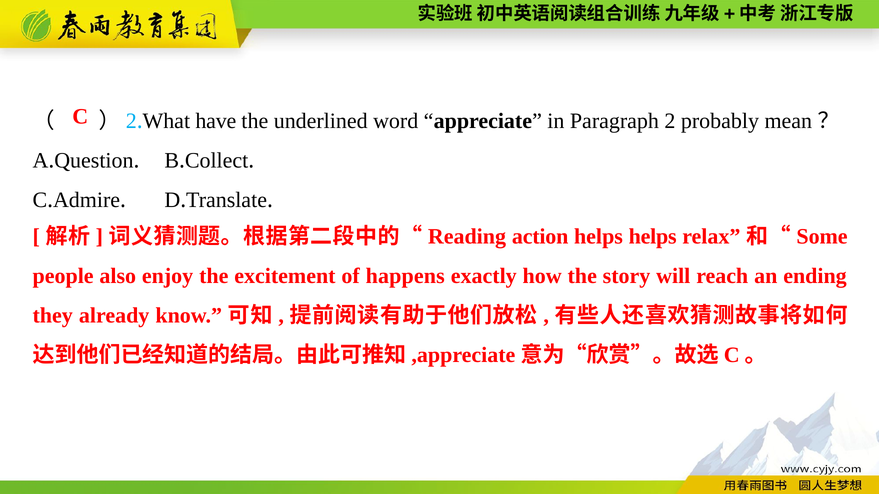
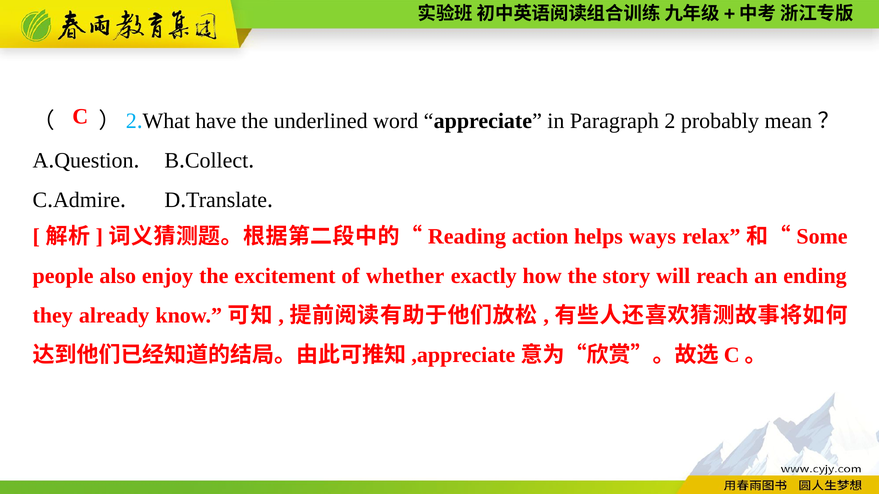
helps helps: helps -> ways (652, 237)
happens: happens -> whether (405, 276)
